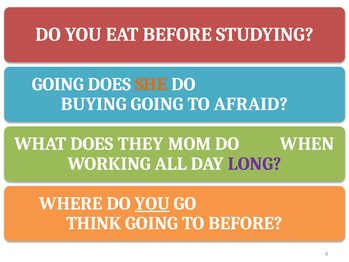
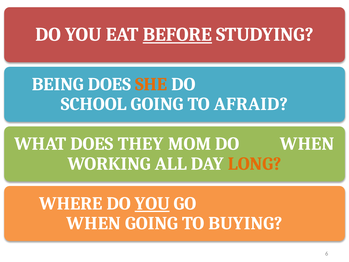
BEFORE underline: none -> present (177, 35)
GOING: GOING -> BEING (58, 84)
BUYING: BUYING -> SCHOOL (94, 104)
LONG colour: purple -> orange (255, 164)
THINK: THINK -> WHEN (94, 223)
TO BEFORE: BEFORE -> BUYING (245, 223)
